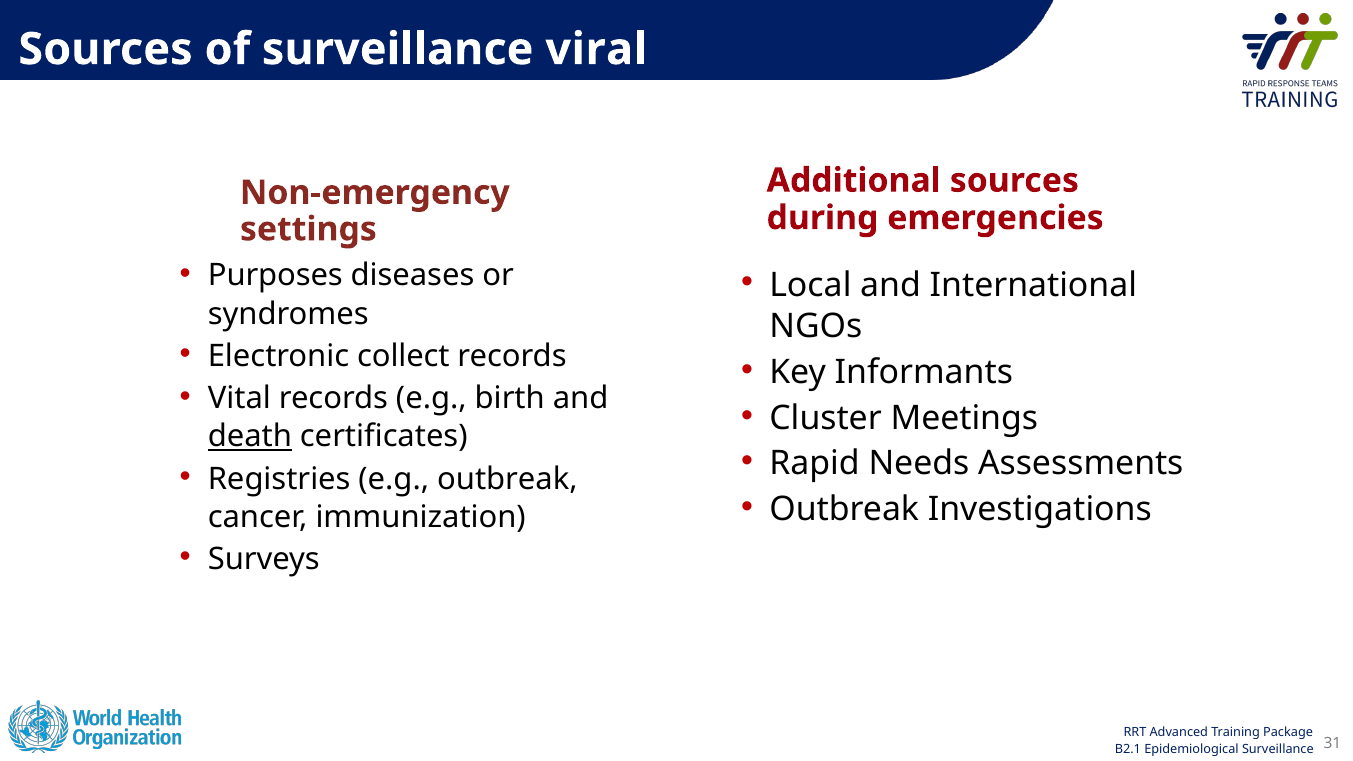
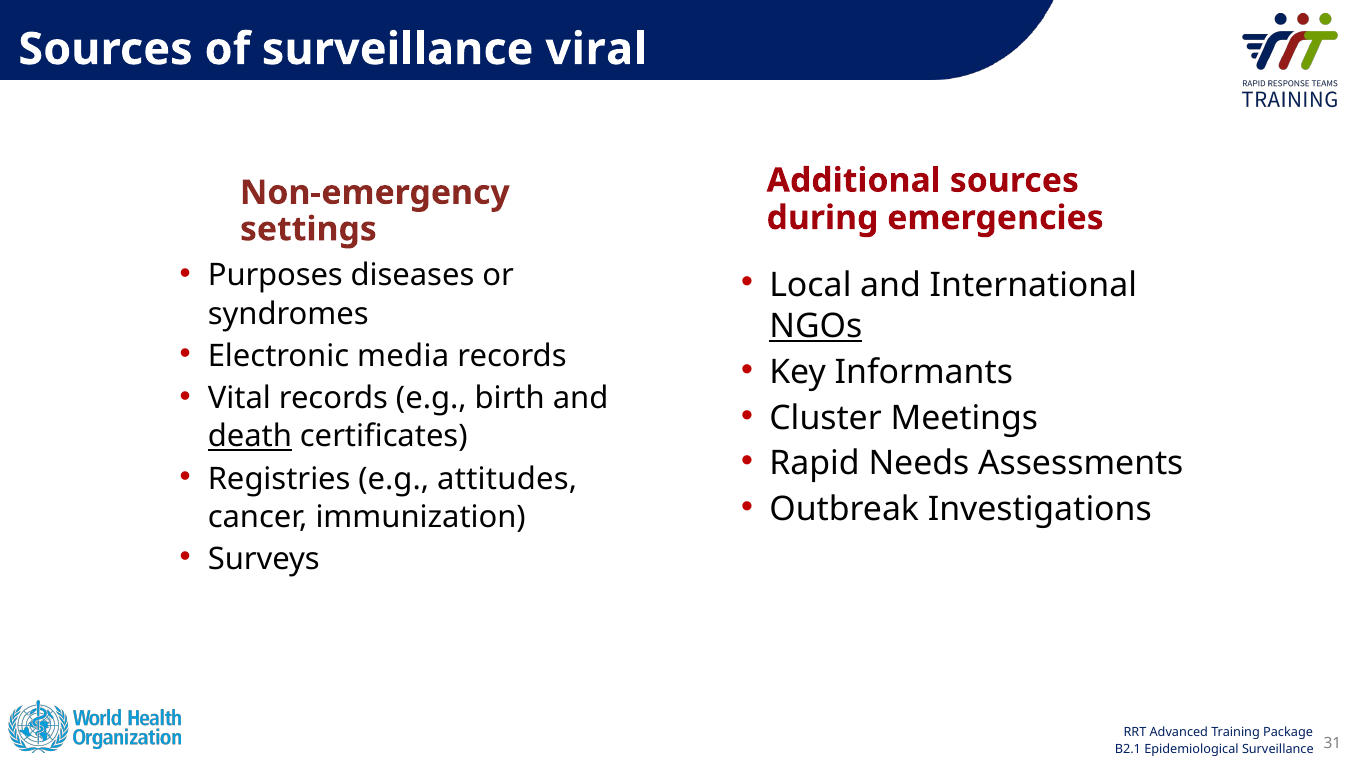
NGOs underline: none -> present (816, 326)
collect: collect -> media (403, 356)
e.g outbreak: outbreak -> attitudes (507, 479)
